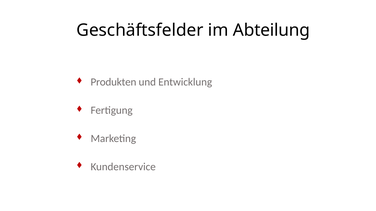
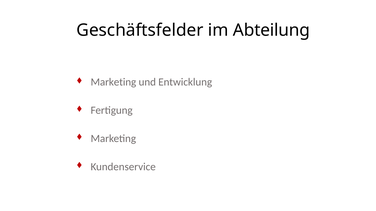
Produkten: Produkten -> Marketing (113, 82)
